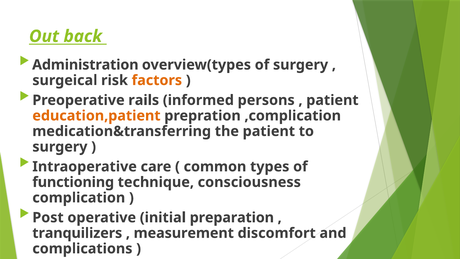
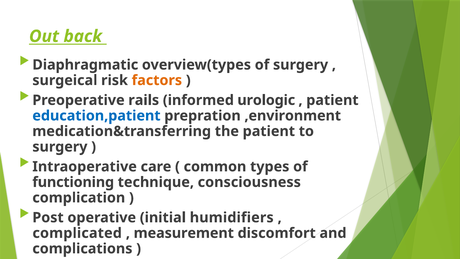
Administration: Administration -> Diaphragmatic (85, 65)
persons: persons -> urologic (266, 100)
education,patient colour: orange -> blue (96, 116)
,complication: ,complication -> ,environment (293, 116)
preparation: preparation -> humidifiers (232, 217)
tranquilizers: tranquilizers -> complicated (77, 233)
